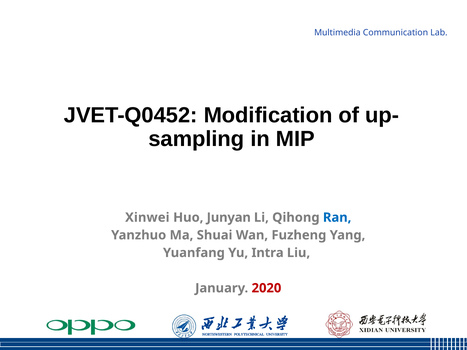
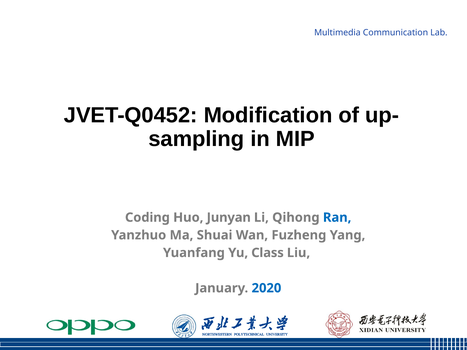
Xinwei: Xinwei -> Coding (147, 218)
Intra: Intra -> Class (268, 253)
2020 colour: red -> blue (266, 288)
